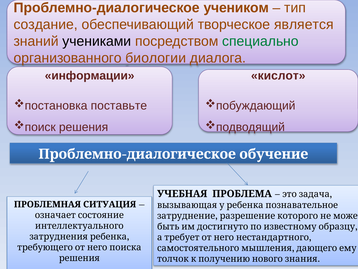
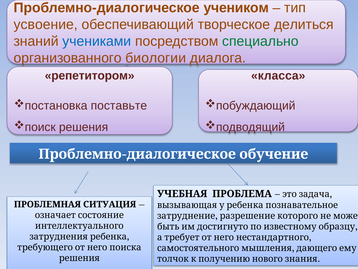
создание: создание -> усвоение (46, 24)
является: является -> делиться (304, 24)
учениками colour: black -> blue (97, 41)
информации: информации -> репетитором (90, 76)
кислот: кислот -> класса (278, 76)
